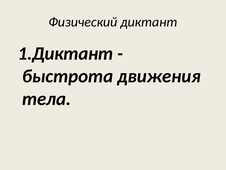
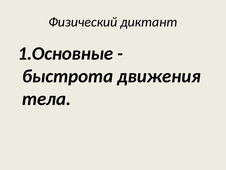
1.Диктант: 1.Диктант -> 1.Основные (66, 53)
